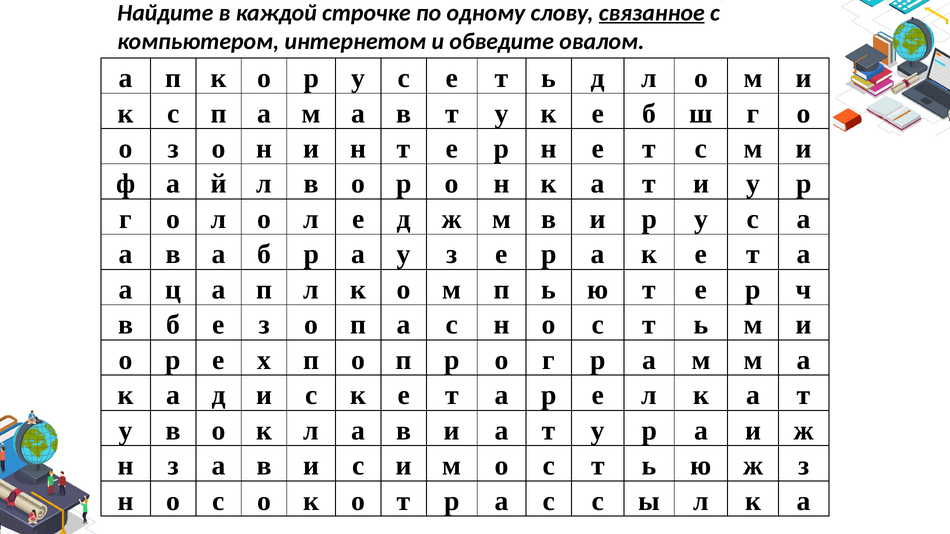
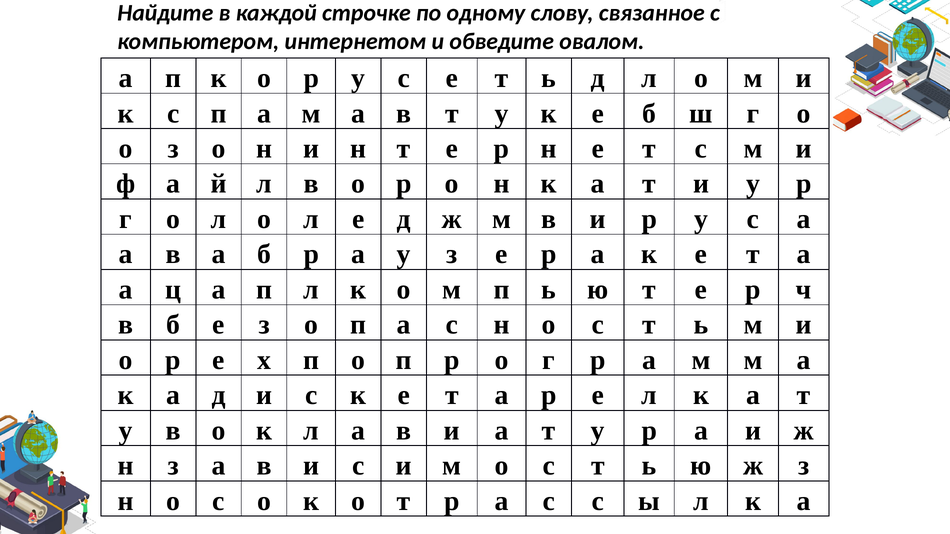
связанное underline: present -> none (652, 13)
